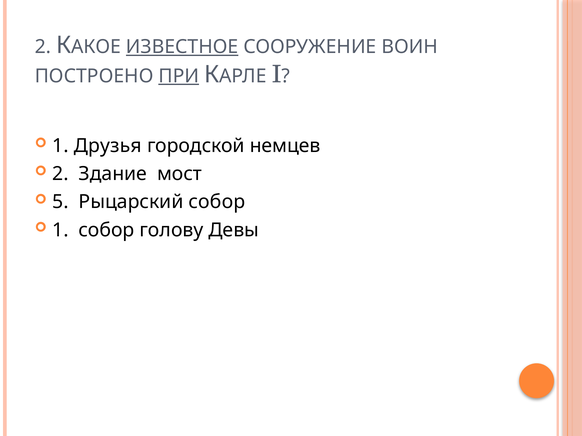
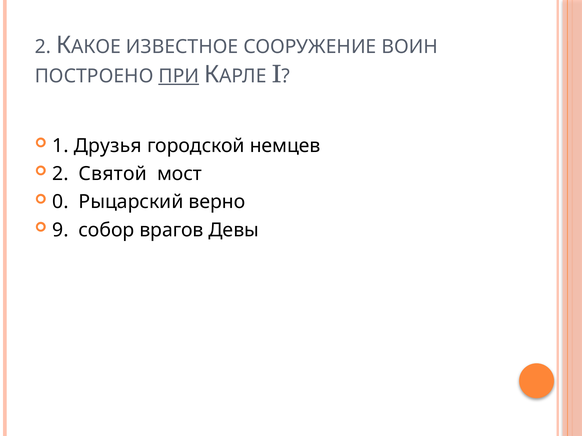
ИЗВЕСТНОЕ underline: present -> none (182, 47)
Здание: Здание -> Святой (113, 174)
5: 5 -> 0 (60, 202)
Рыцарский собор: собор -> верно (217, 202)
1: 1 -> 9 (60, 230)
голову: голову -> врагов (172, 230)
